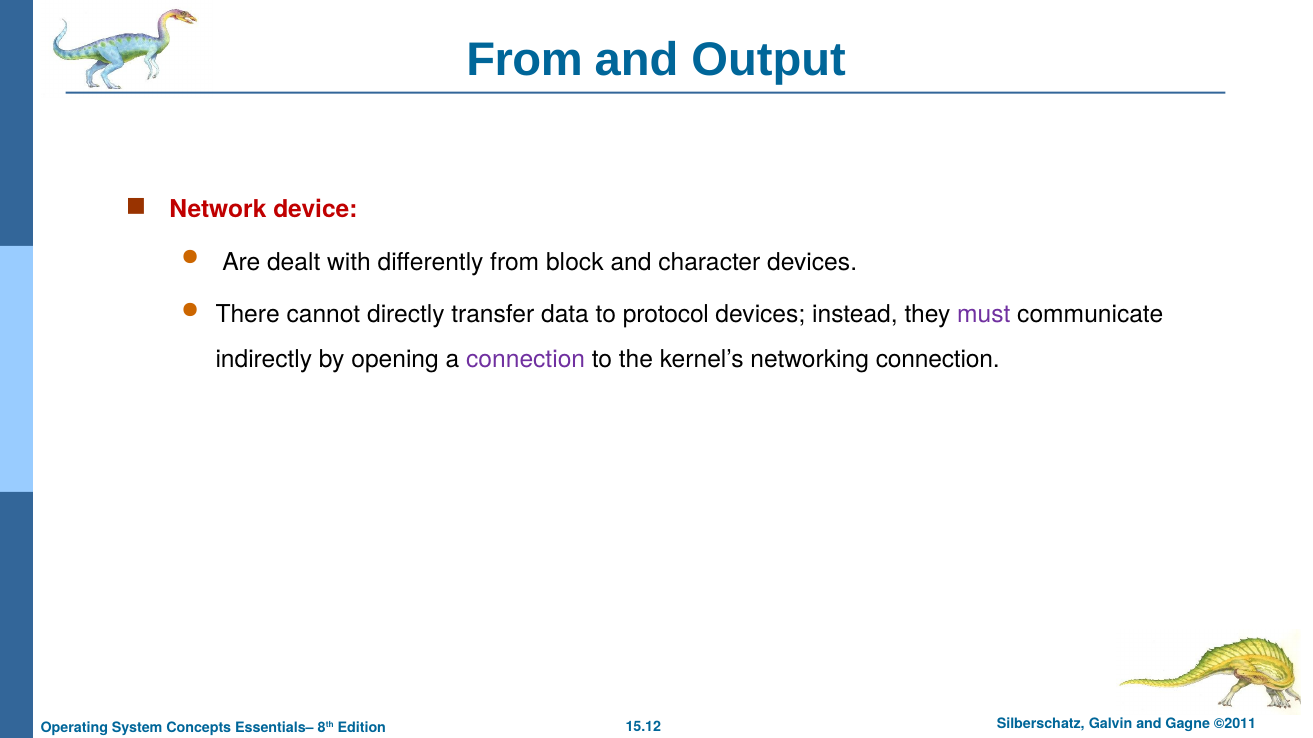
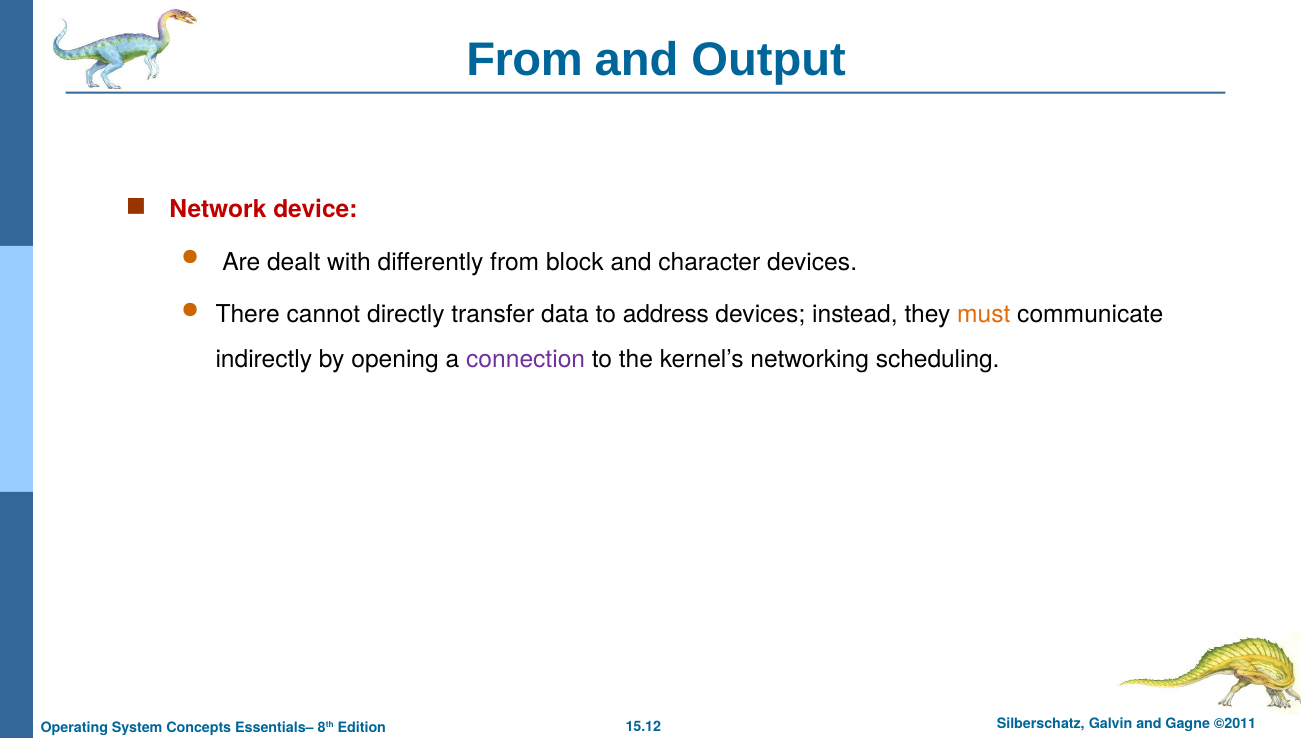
protocol: protocol -> address (666, 315)
must colour: purple -> orange (984, 315)
networking connection: connection -> scheduling (938, 359)
